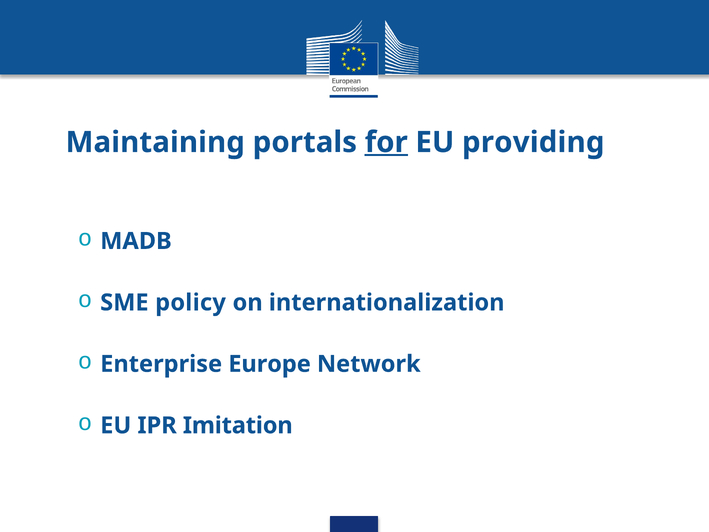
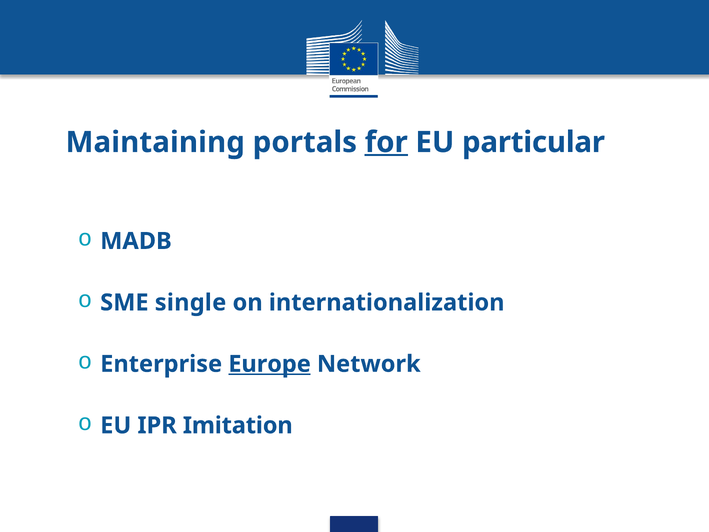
providing: providing -> particular (533, 142)
policy: policy -> single (191, 302)
Europe underline: none -> present (270, 364)
